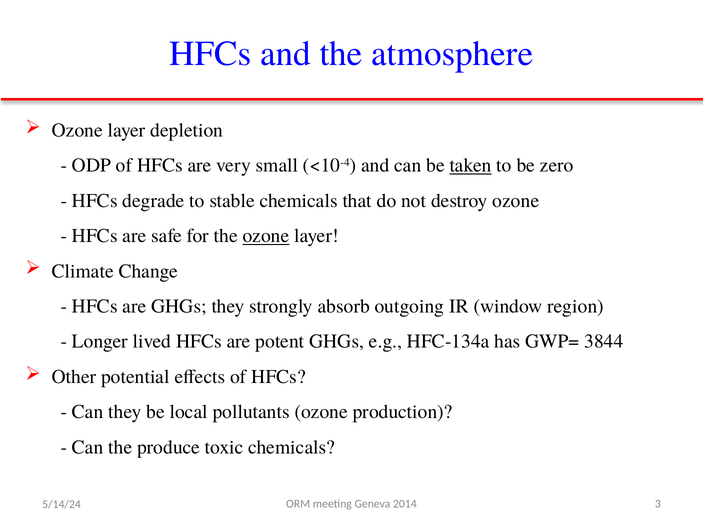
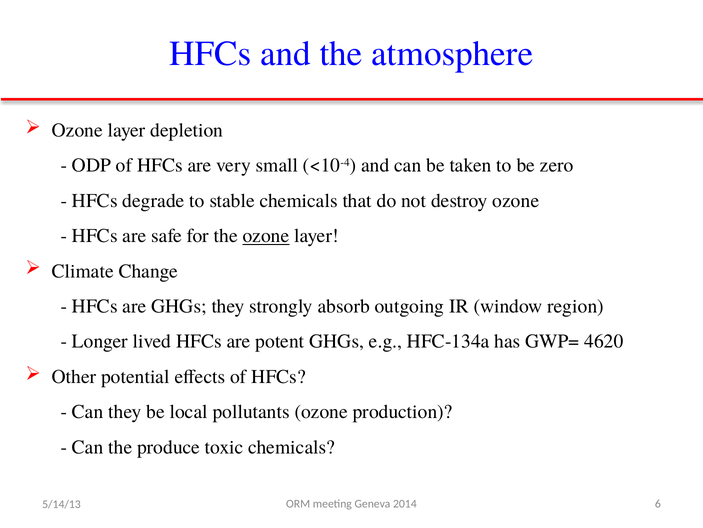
taken underline: present -> none (471, 165)
3844: 3844 -> 4620 (604, 341)
3: 3 -> 6 (658, 503)
5/14/24: 5/14/24 -> 5/14/13 (61, 504)
